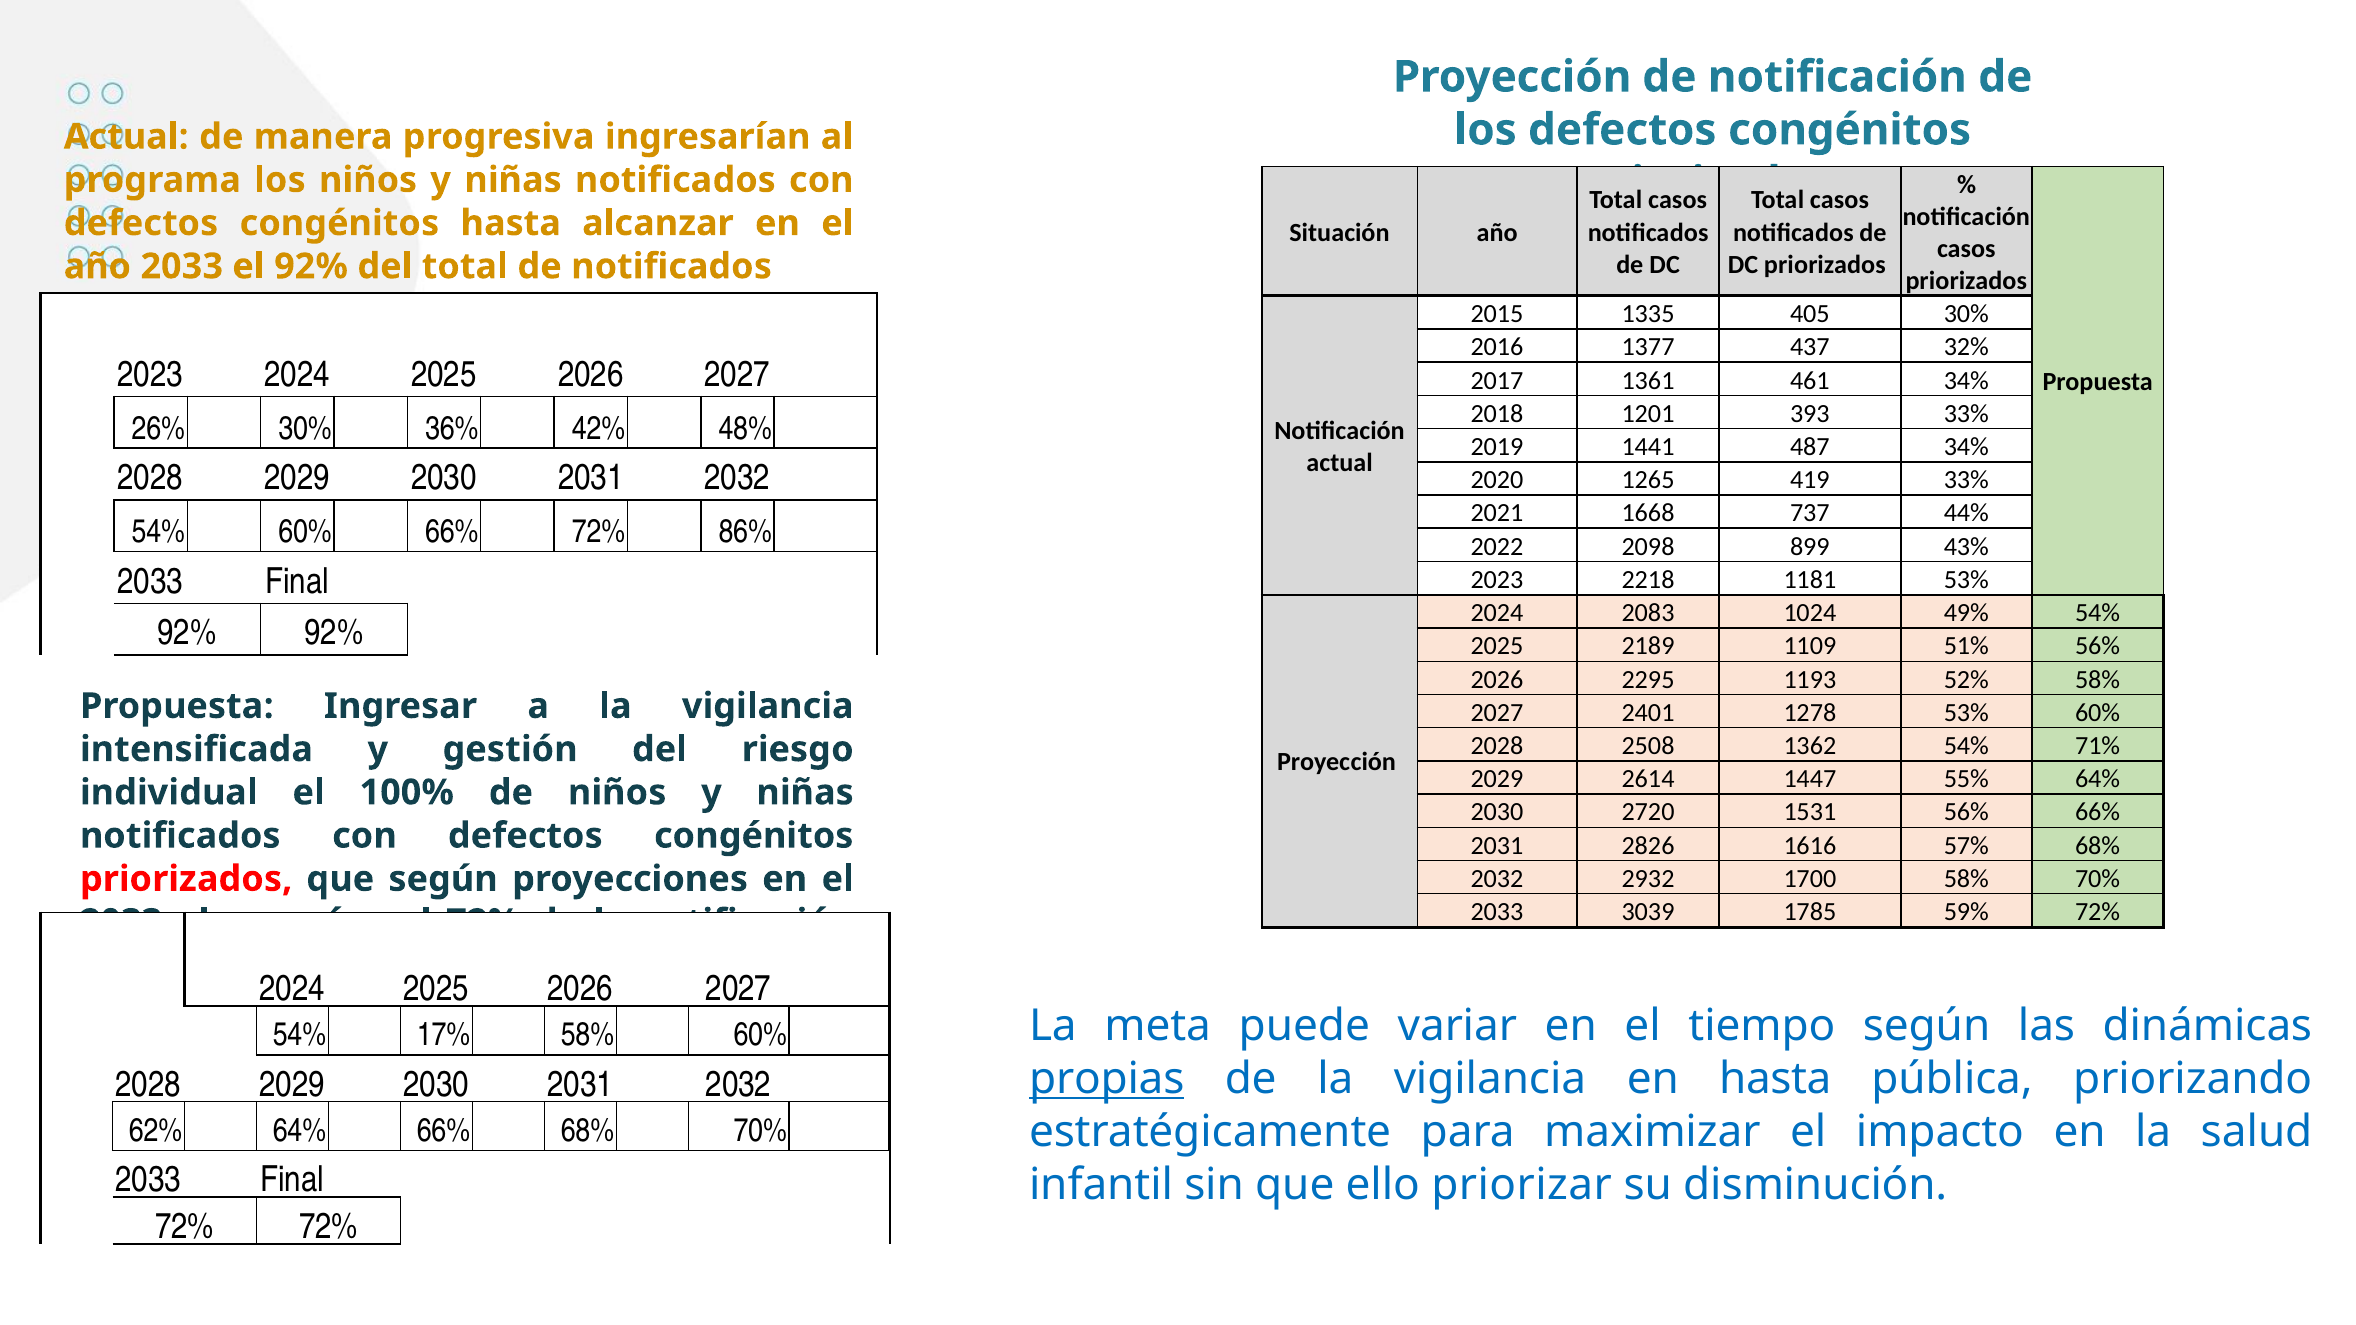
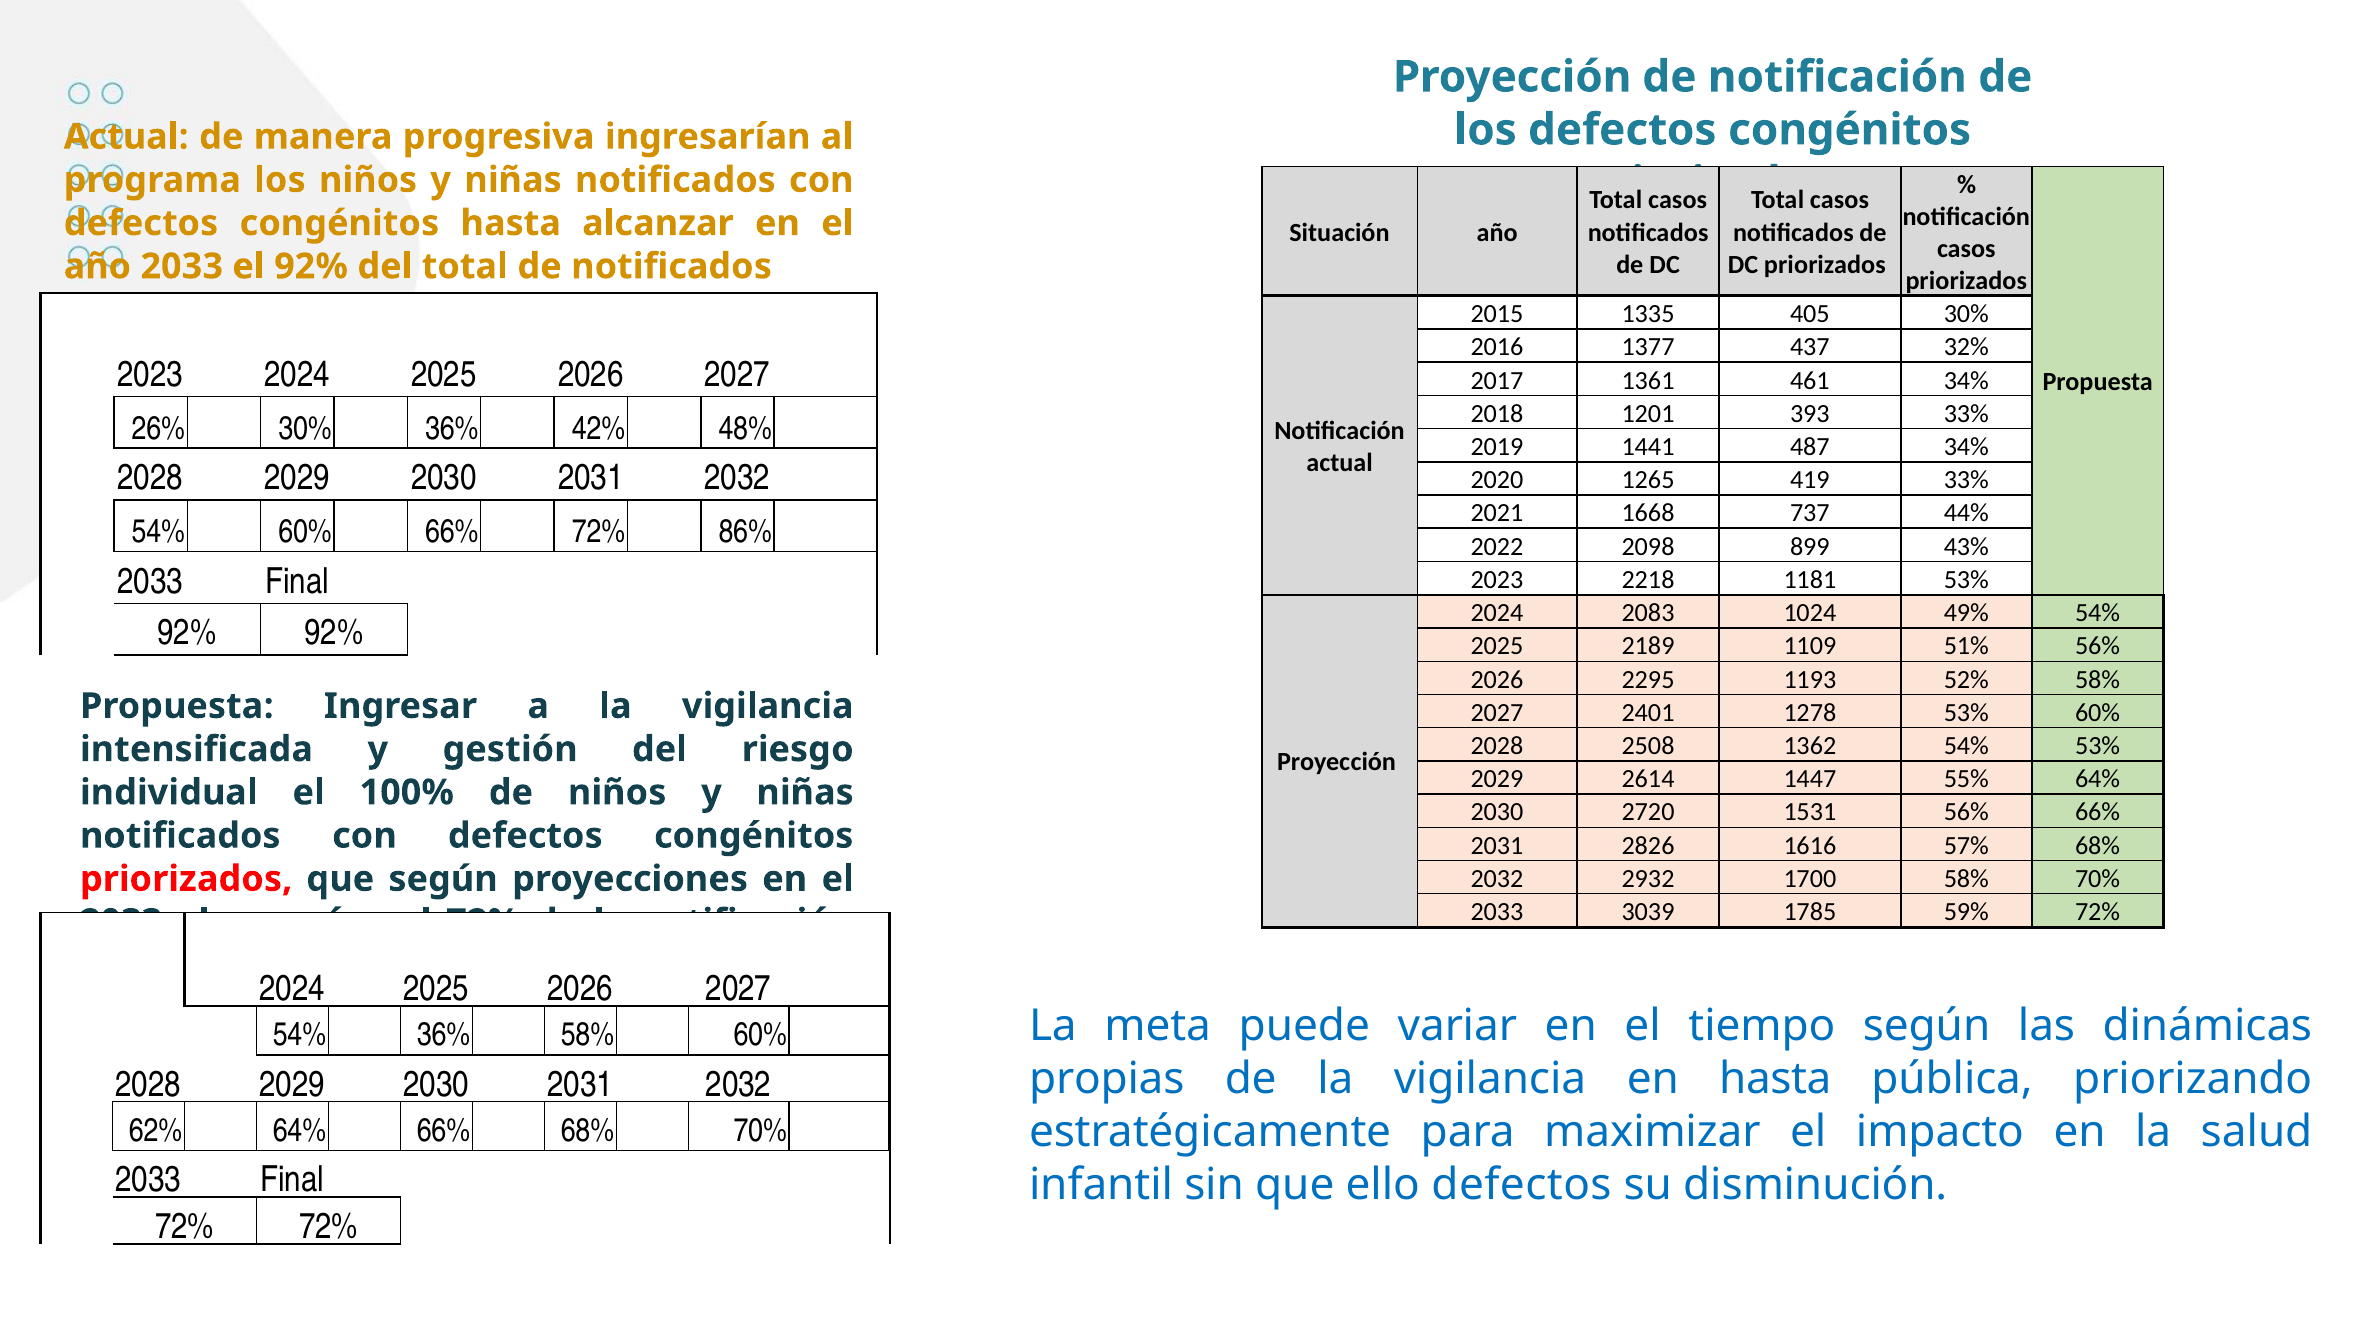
54% 71%: 71% -> 53% (2098, 746)
54% 17%: 17% -> 36% (444, 1035)
propias underline: present -> none (1107, 1079)
ello priorizar: priorizar -> defectos (1522, 1185)
